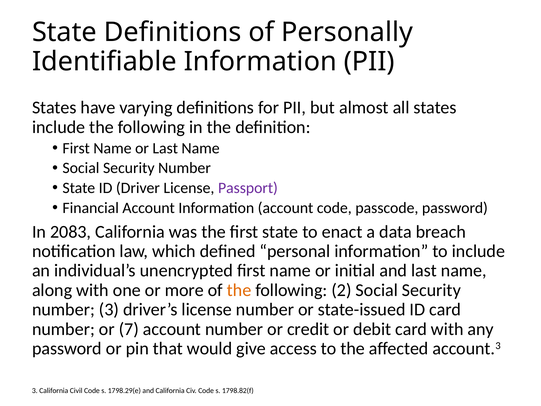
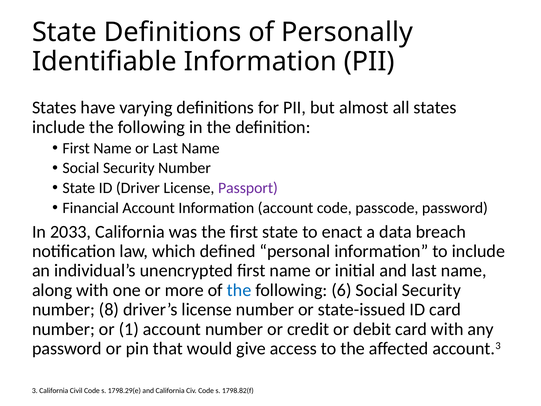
2083: 2083 -> 2033 (71, 232)
the colour: orange -> blue (239, 290)
2: 2 -> 6 (342, 290)
number 3: 3 -> 8 (109, 309)
7: 7 -> 1 (129, 329)
